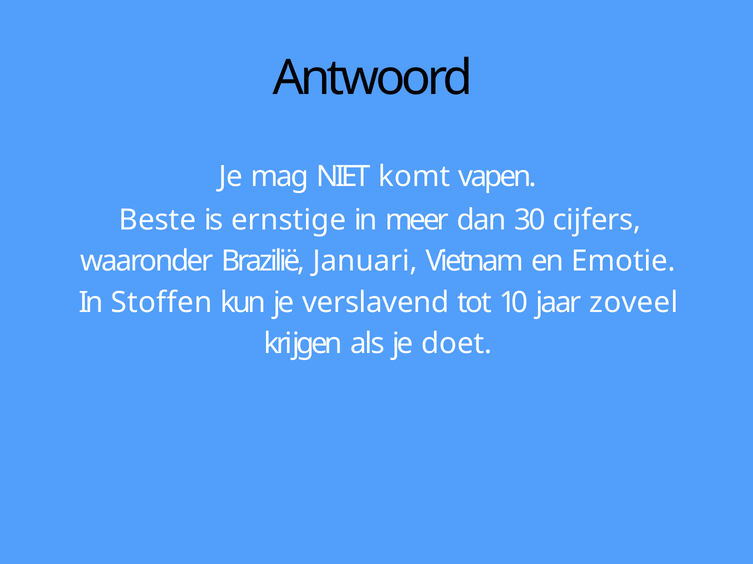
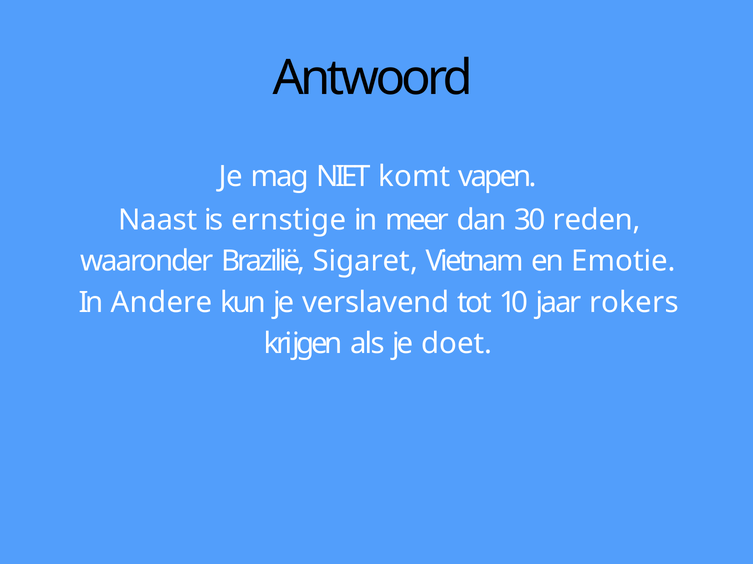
Beste: Beste -> Naast (158, 220)
cĳfers: cĳfers -> reden (597, 220)
Januari: Januari -> Sigaret (365, 262)
Stoffen: Stoffen -> Andere (162, 303)
zoveel: zoveel -> rokers (634, 303)
